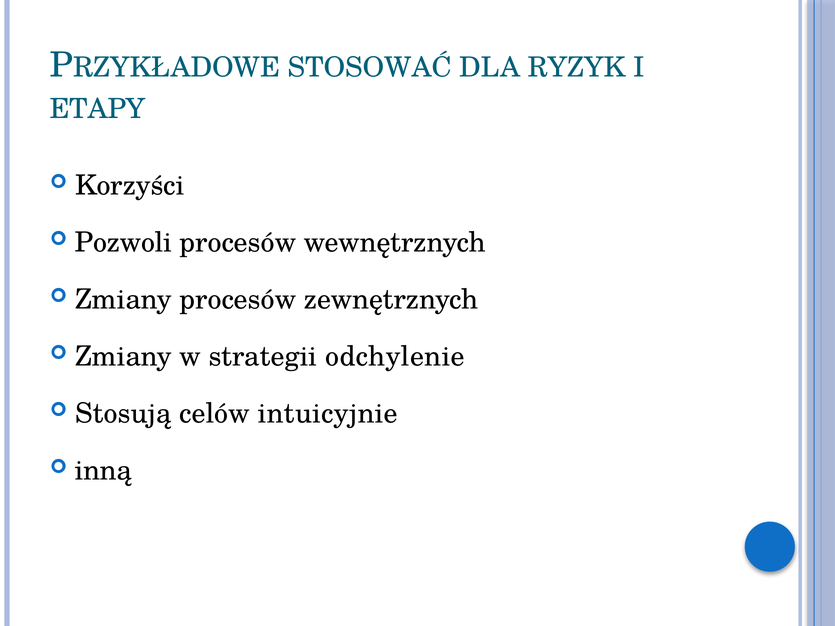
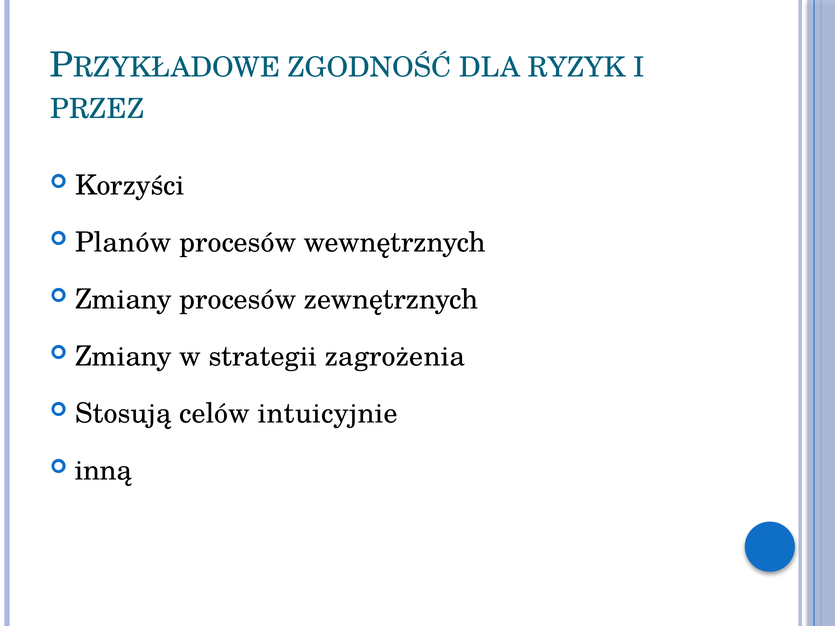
STOSOWAĆ: STOSOWAĆ -> ZGODNOŚĆ (370, 67)
ETAPY: ETAPY -> PRZEZ (97, 109)
Pozwoli: Pozwoli -> Planów (123, 243)
odchylenie: odchylenie -> zagrożenia (395, 357)
